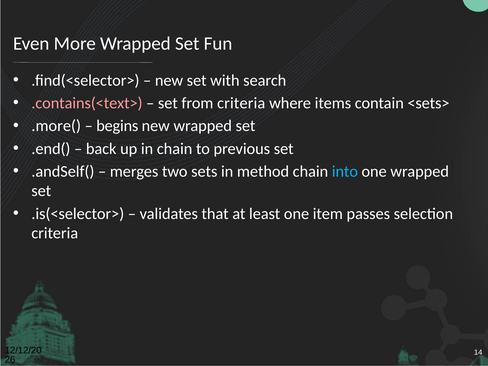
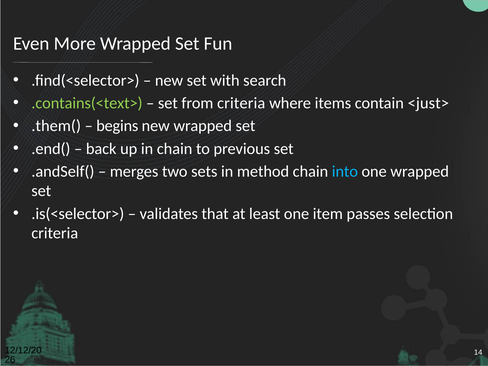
.contains(<text> colour: pink -> light green (87, 103)
<sets>: <sets> -> <just> (428, 103)
.more(: .more( -> .them( (56, 126)
